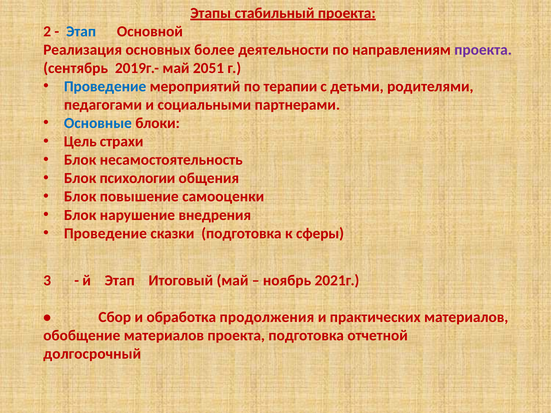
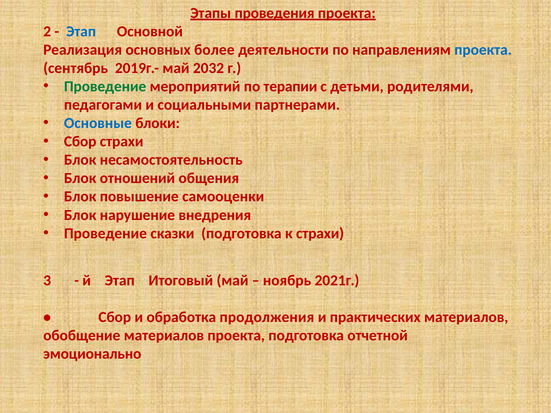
стабильный: стабильный -> проведения (275, 13)
проекта colour: purple -> blue (483, 50)
2051: 2051 -> 2032 (208, 68)
Проведение colour: blue -> green (105, 86)
Цель: Цель -> Сбор (80, 142)
психологии: психологии -> отношений (137, 178)
к сферы: сферы -> страхи (320, 233)
долгосрочный: долгосрочный -> эмоционально (92, 354)
